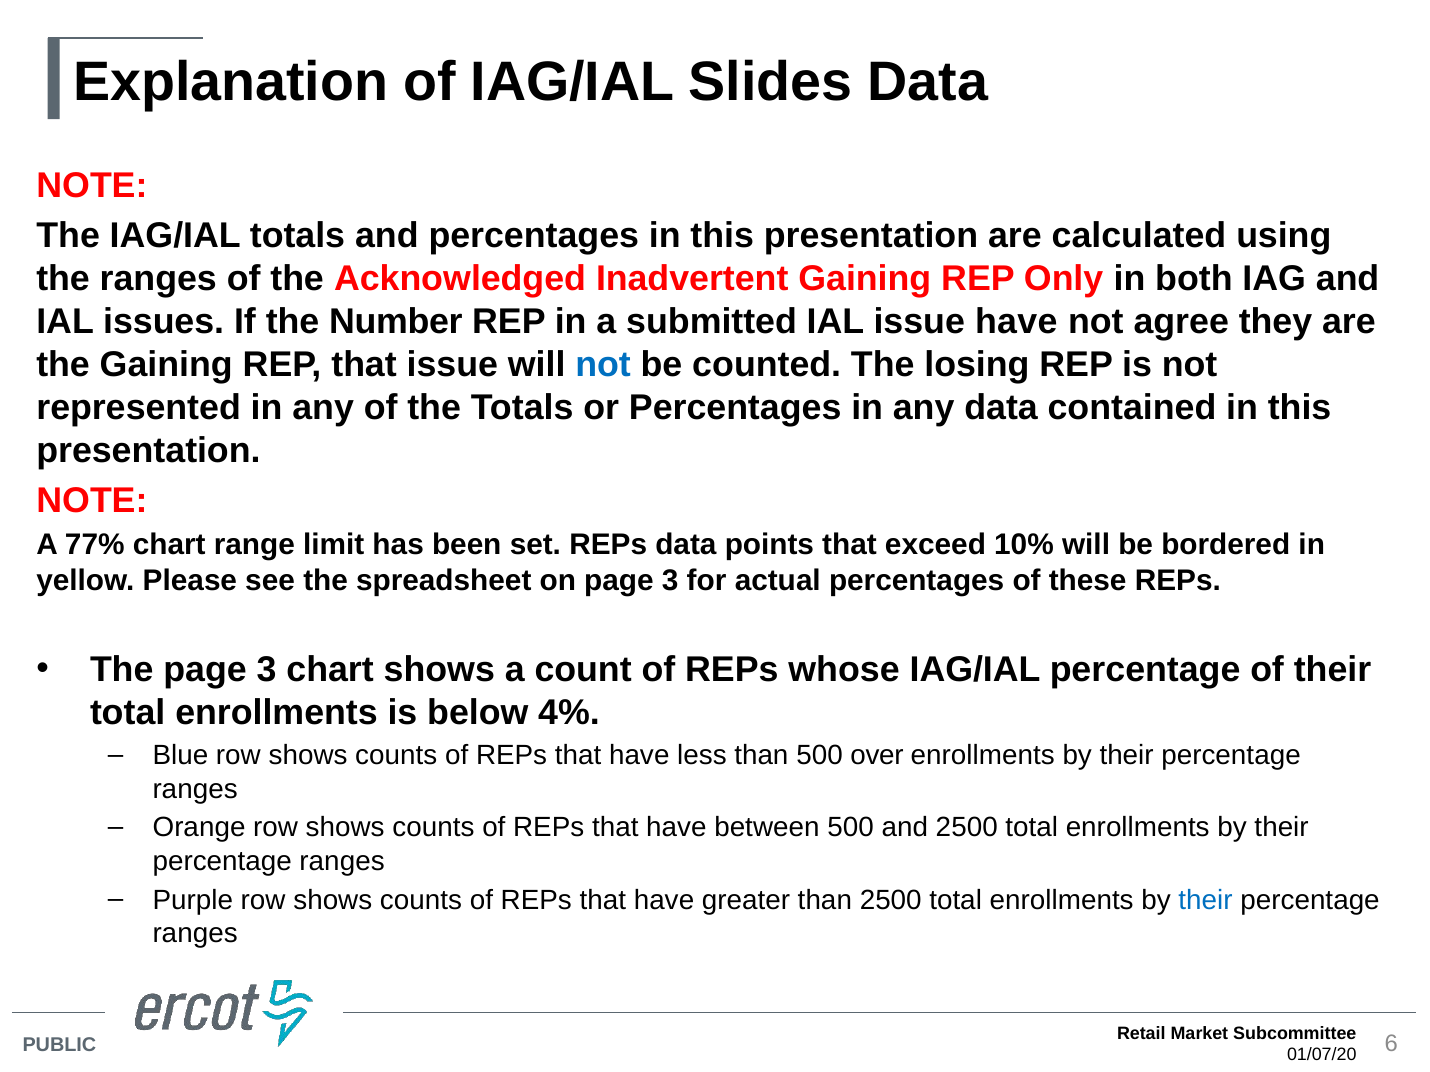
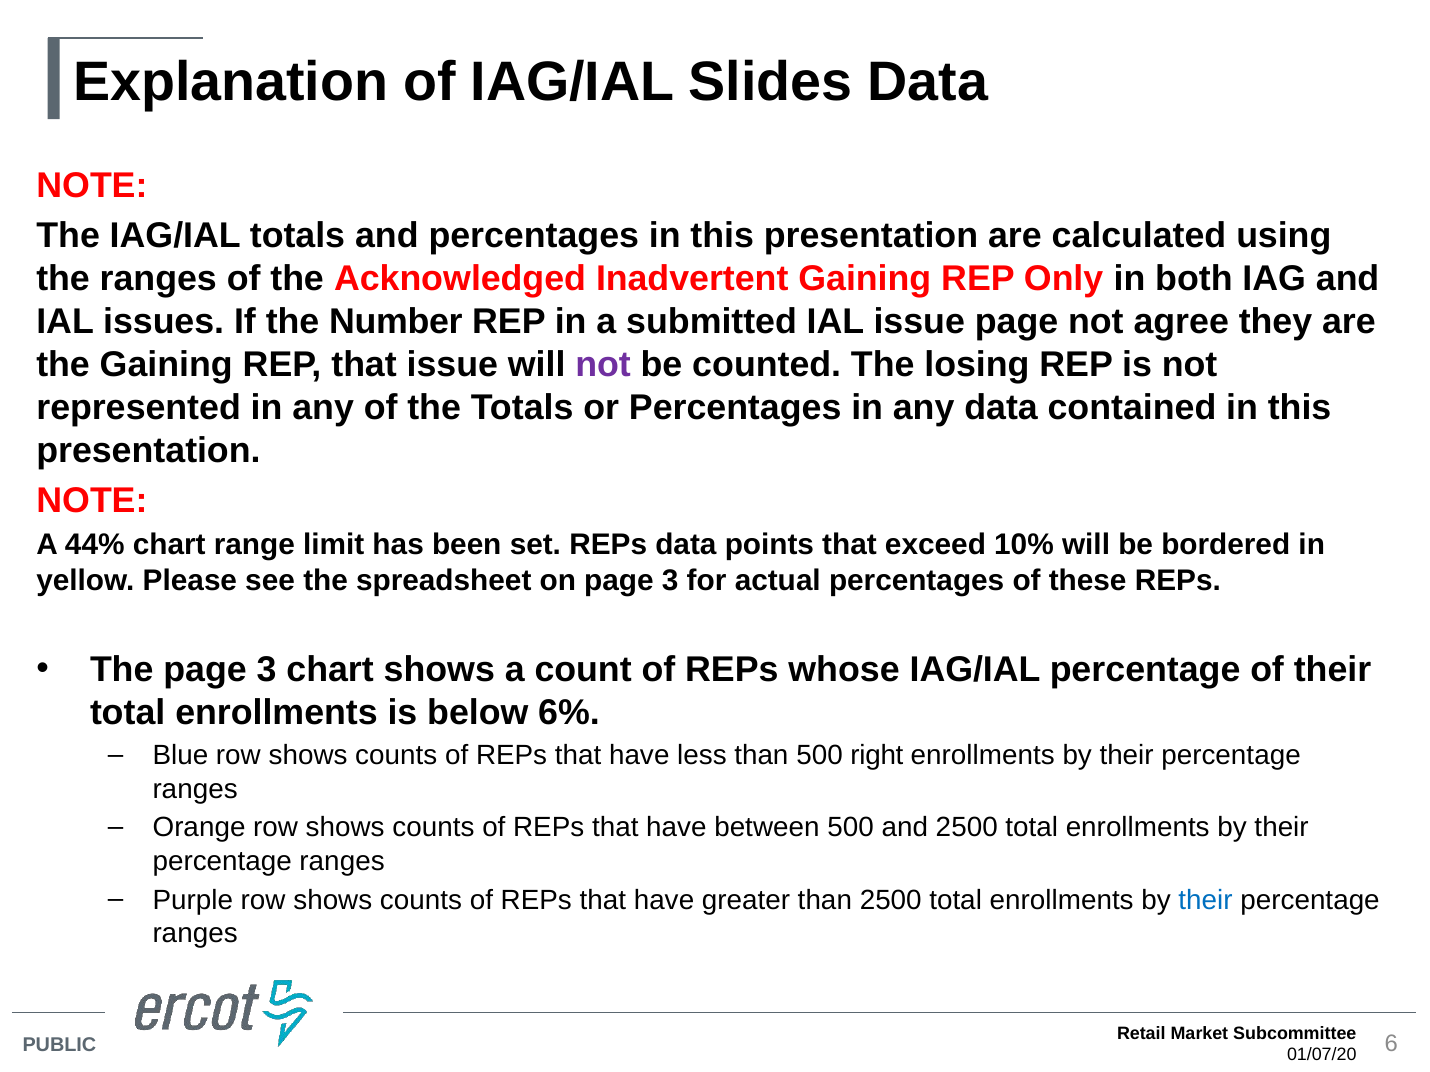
issue have: have -> page (1017, 322)
not colour: blue -> purple (603, 365)
77%: 77% -> 44% (95, 545)
4%: 4% -> 6% (569, 713)
over: over -> right (877, 756)
